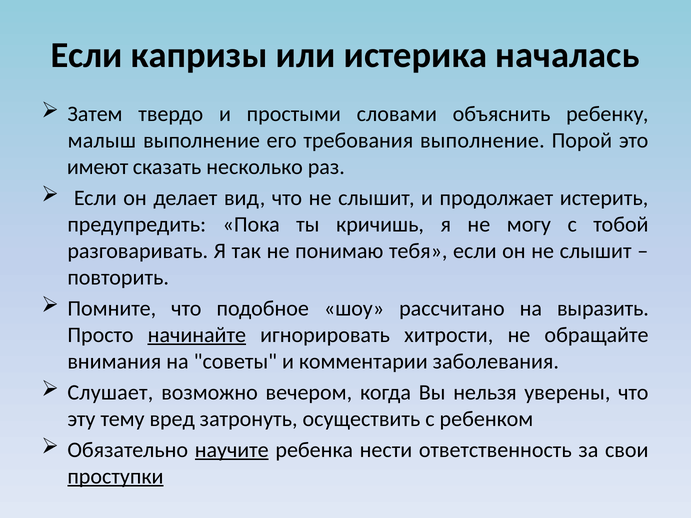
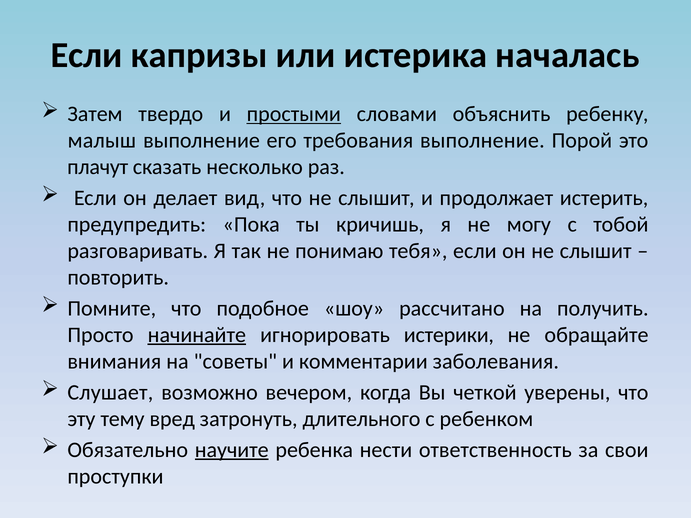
простыми underline: none -> present (294, 114)
имеют: имеют -> плачут (98, 167)
выразить: выразить -> получить (603, 309)
хитрости: хитрости -> истерики (449, 335)
нельзя: нельзя -> четкой (485, 393)
осуществить: осуществить -> длительного (362, 419)
проступки underline: present -> none (115, 477)
